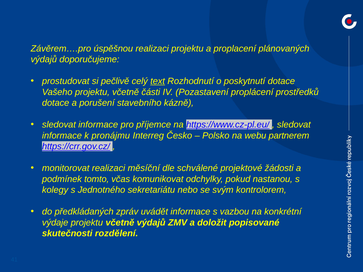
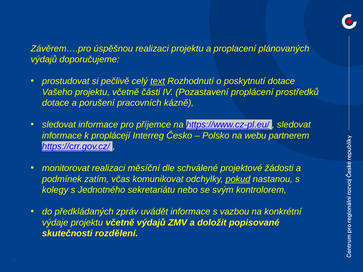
stavebního: stavebního -> pracovních (139, 103)
pronájmu: pronájmu -> proplácejí (111, 136)
tomto: tomto -> zatím (97, 179)
pokud underline: none -> present (238, 179)
